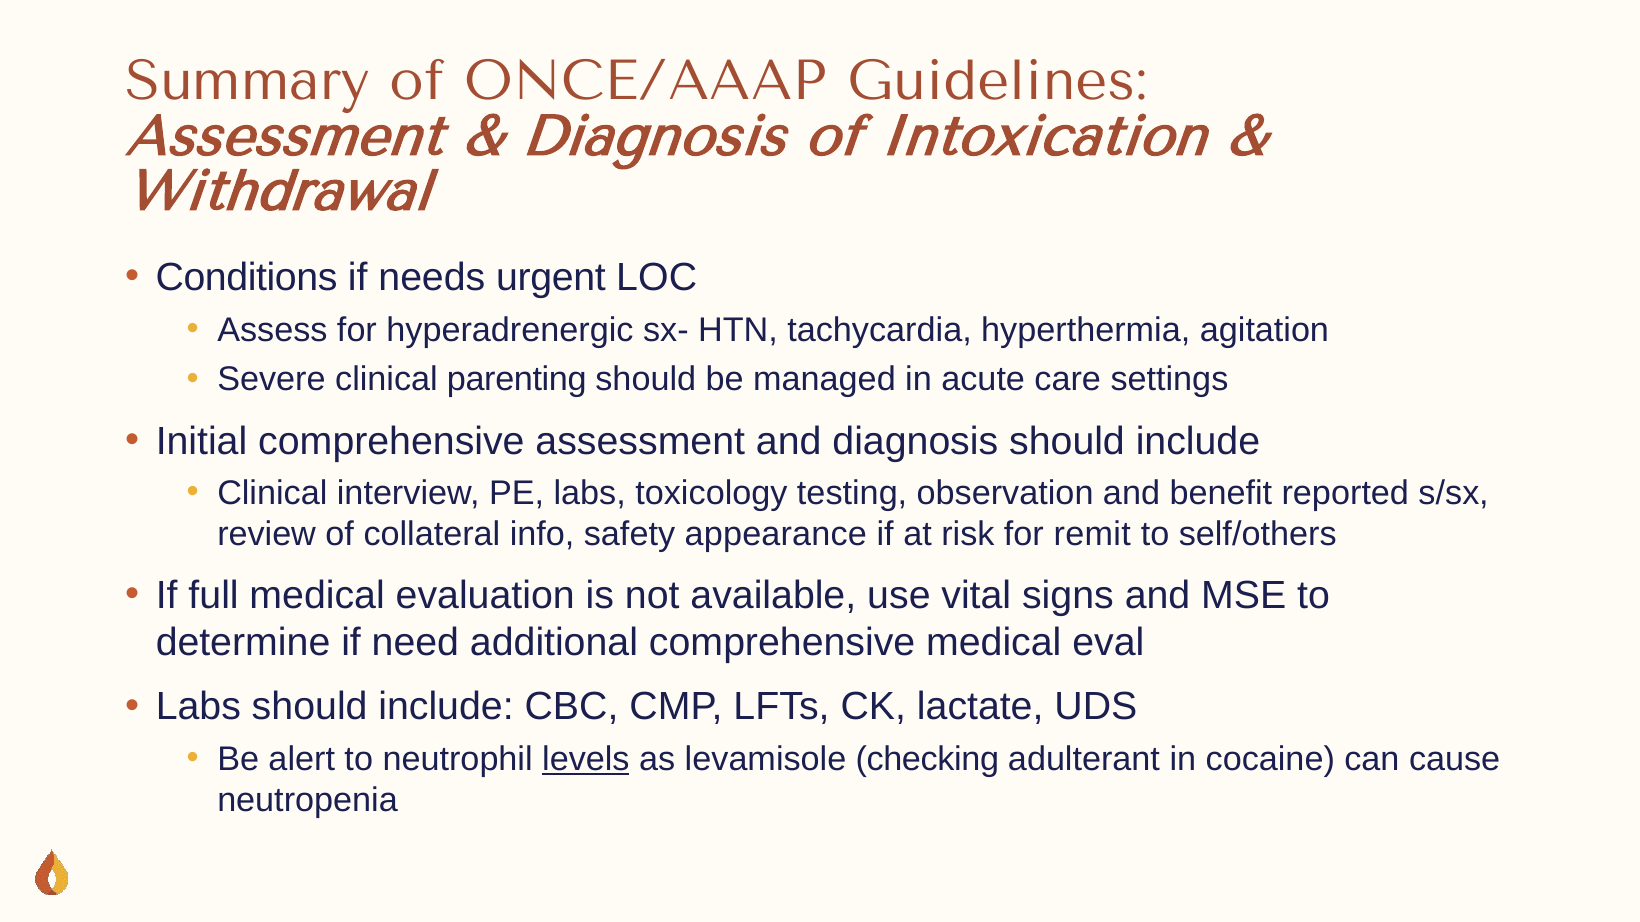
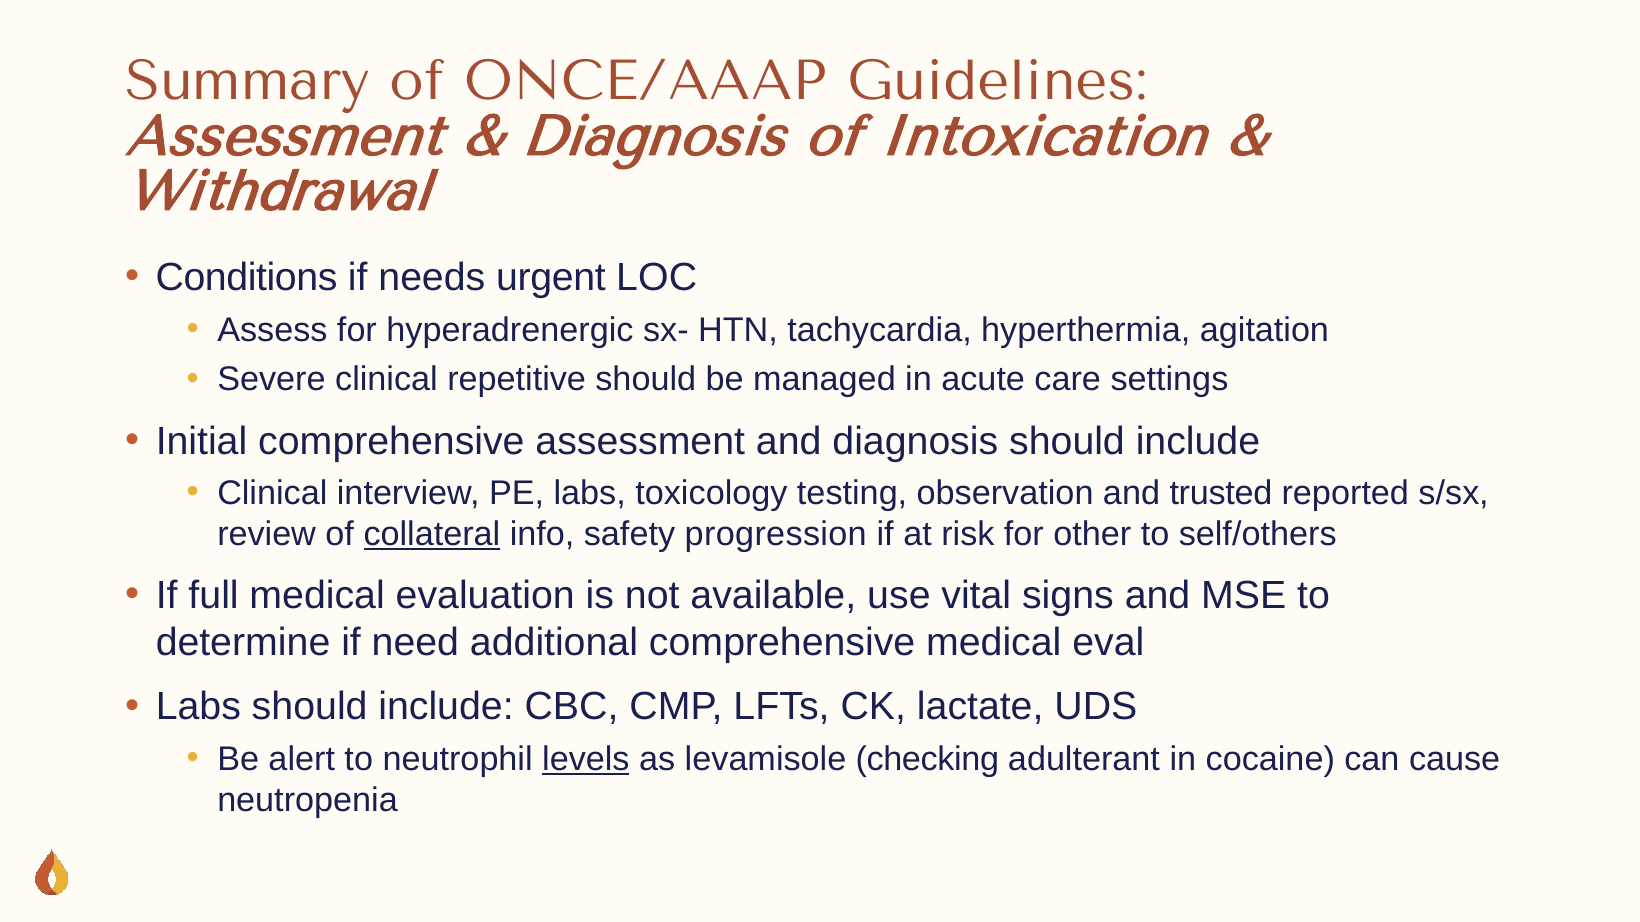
parenting: parenting -> repetitive (517, 380)
benefit: benefit -> trusted (1221, 494)
collateral underline: none -> present (432, 535)
appearance: appearance -> progression (776, 535)
remit: remit -> other (1092, 535)
